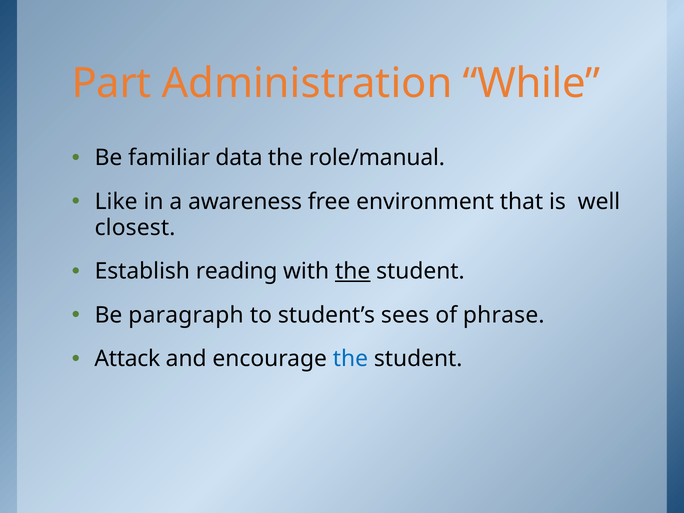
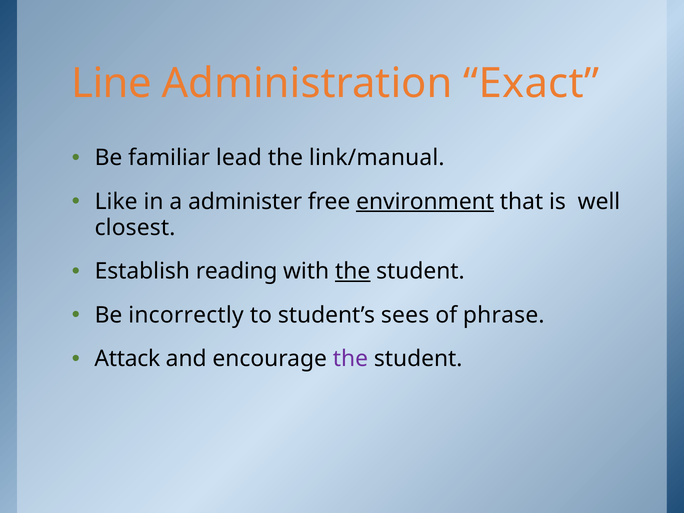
Part: Part -> Line (112, 83)
While: While -> Exact (531, 83)
data: data -> lead (239, 158)
role/manual: role/manual -> link/manual (377, 158)
awareness: awareness -> administer (245, 202)
environment underline: none -> present (425, 202)
paragraph: paragraph -> incorrectly (186, 315)
the colour: blue -> purple (350, 359)
